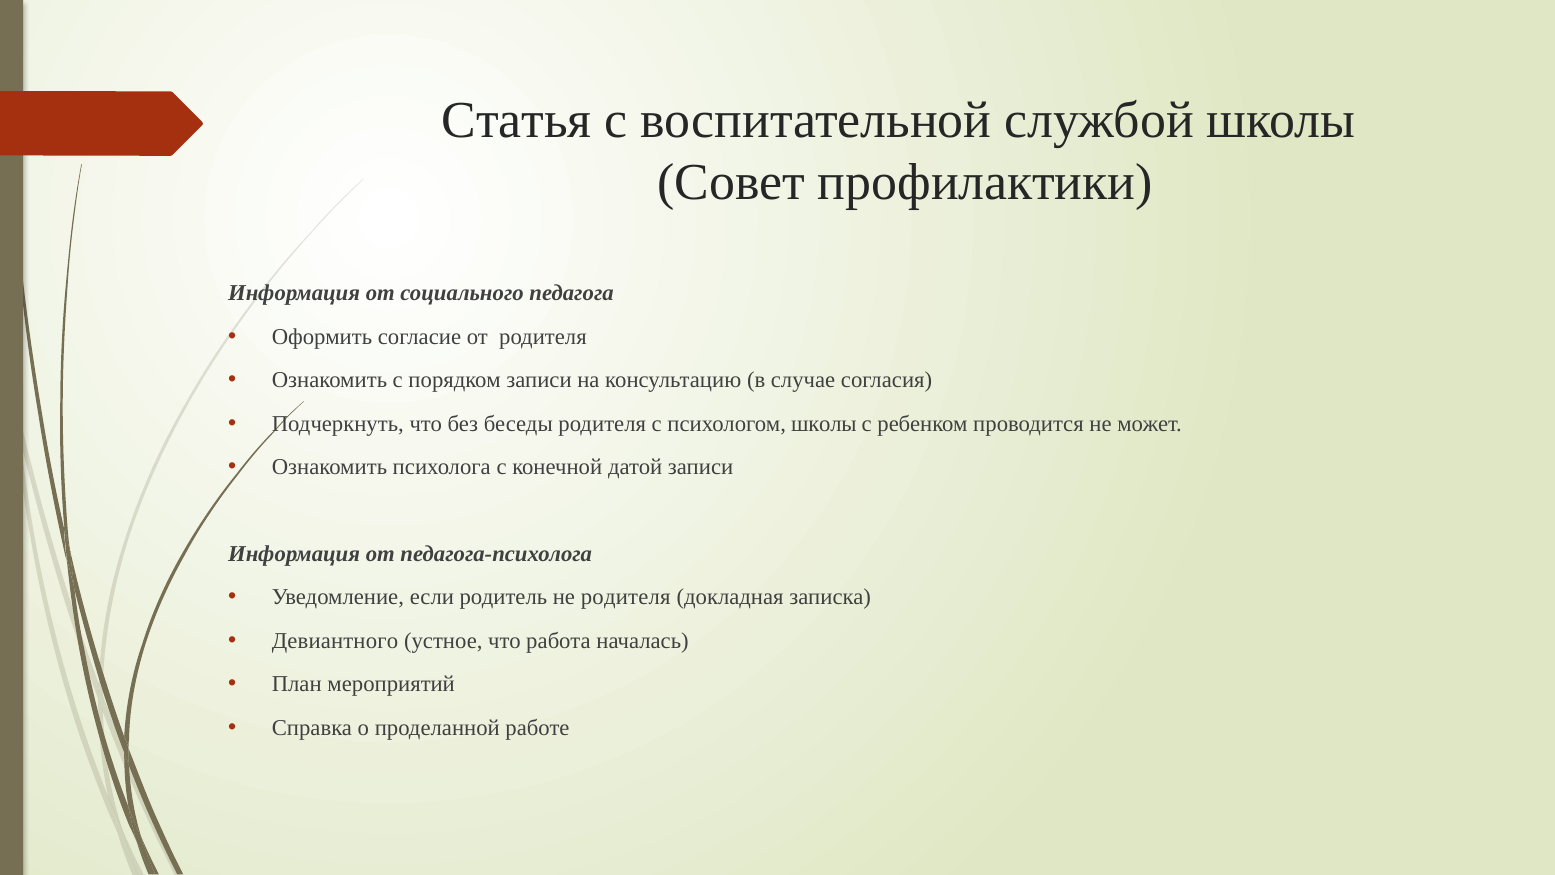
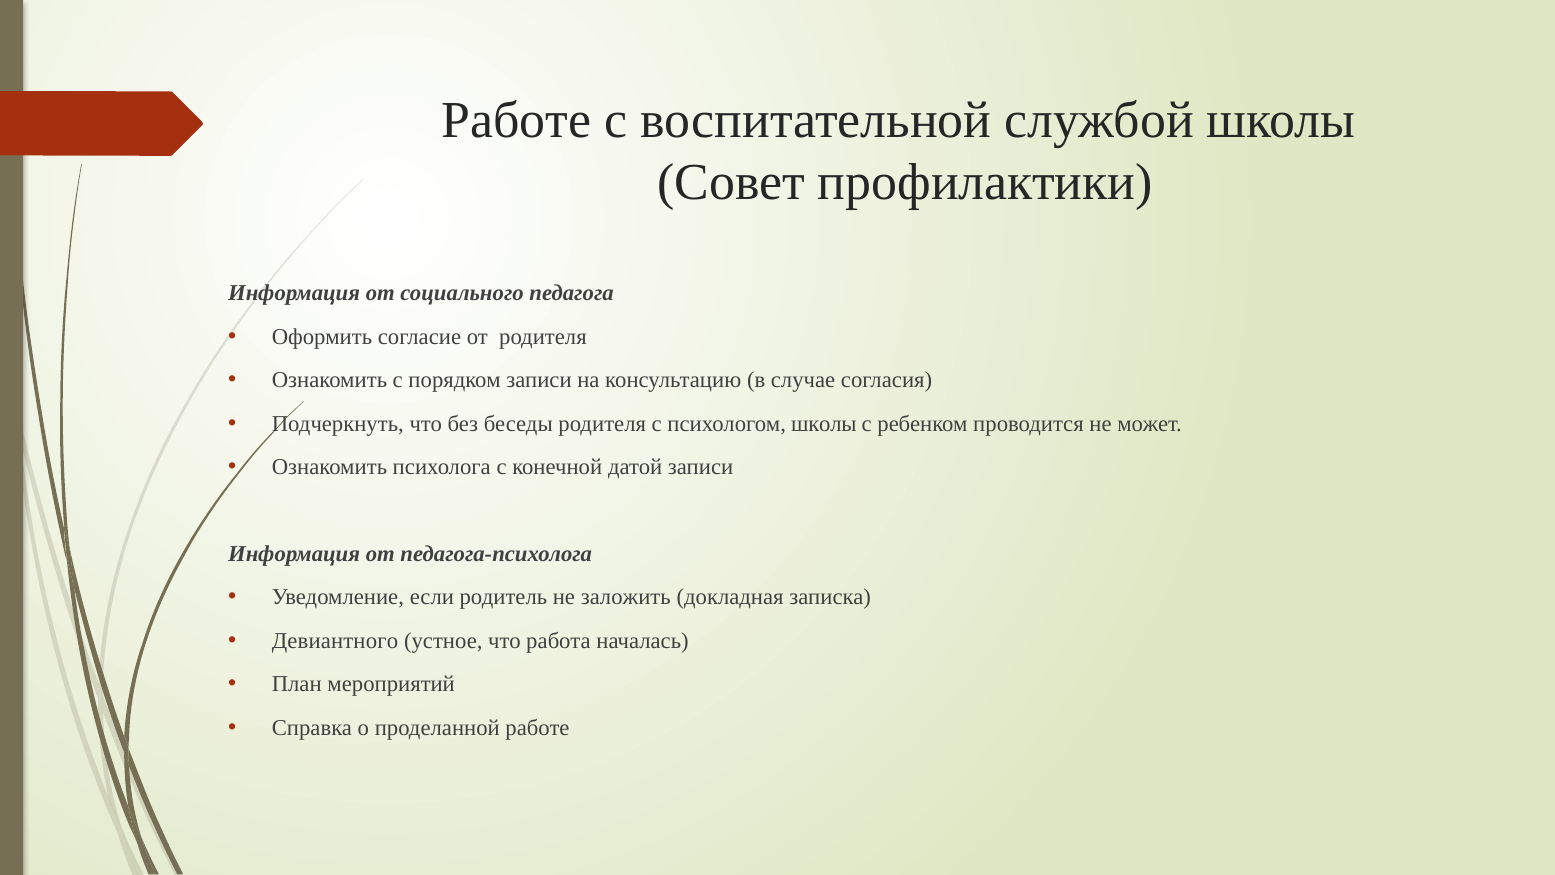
Статья: Статья -> Работе (517, 120)
не родителя: родителя -> заложить (626, 597)
